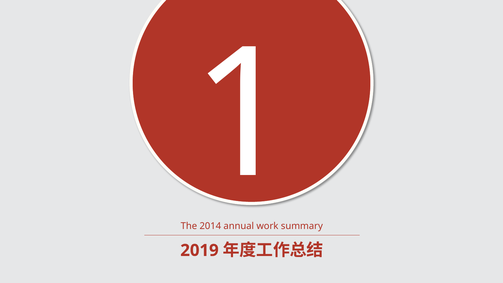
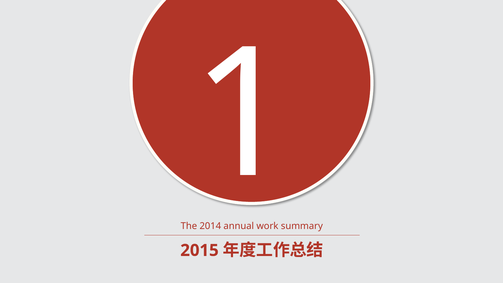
2019: 2019 -> 2015 (200, 250)
